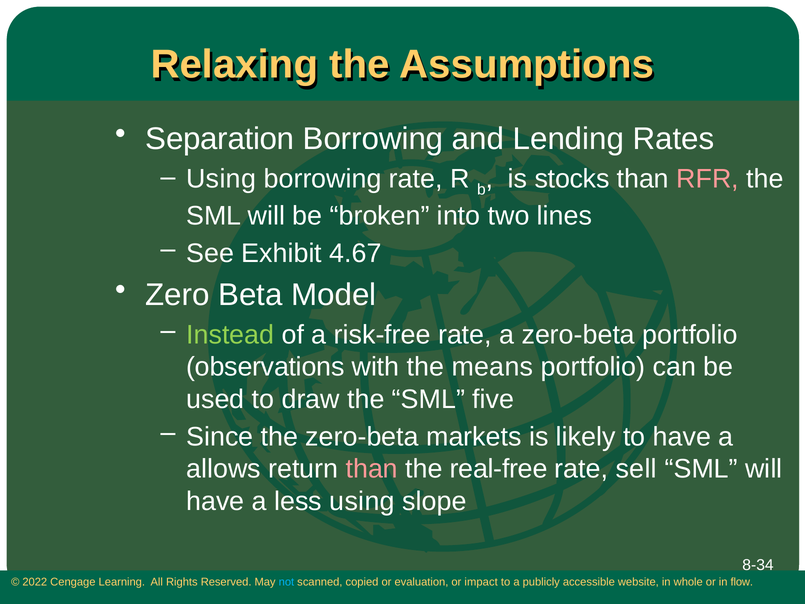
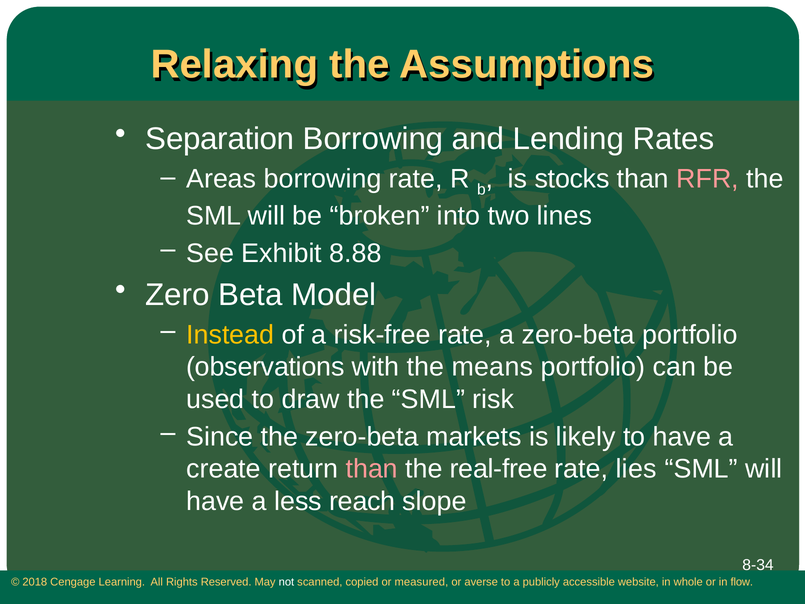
Using: Using -> Areas (221, 179)
4.67: 4.67 -> 8.88 (355, 253)
Instead colour: light green -> yellow (230, 335)
five: five -> risk (493, 399)
allows: allows -> create (224, 469)
sell: sell -> lies (636, 469)
less using: using -> reach (362, 501)
2022: 2022 -> 2018 (35, 582)
not colour: light blue -> white (286, 582)
evaluation: evaluation -> measured (421, 582)
impact: impact -> averse (481, 582)
